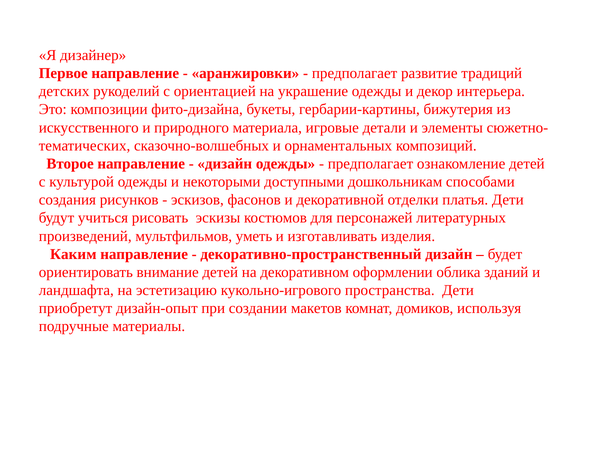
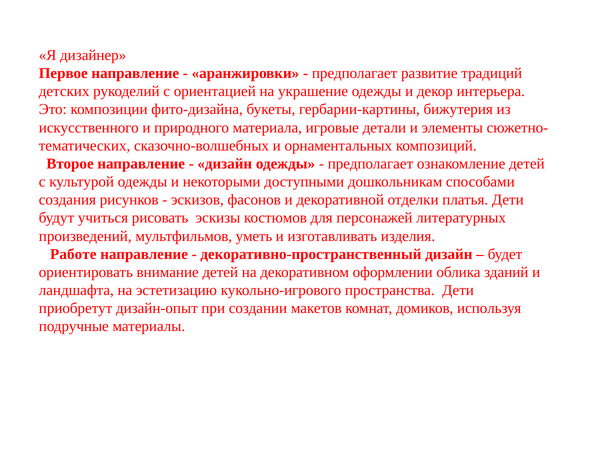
Каким: Каким -> Работе (73, 254)
